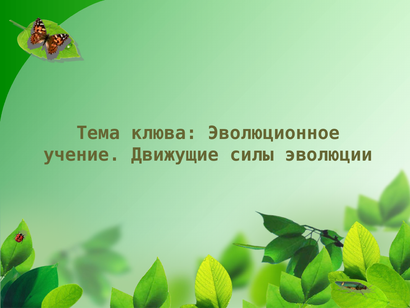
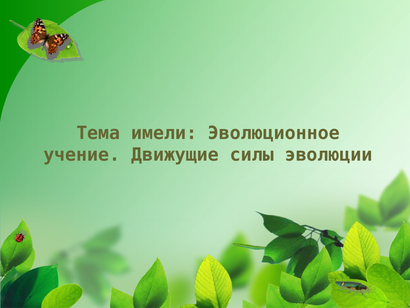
клюва: клюва -> имели (164, 133)
